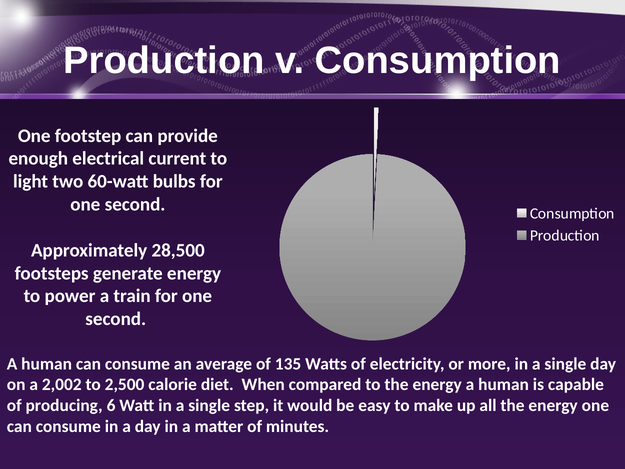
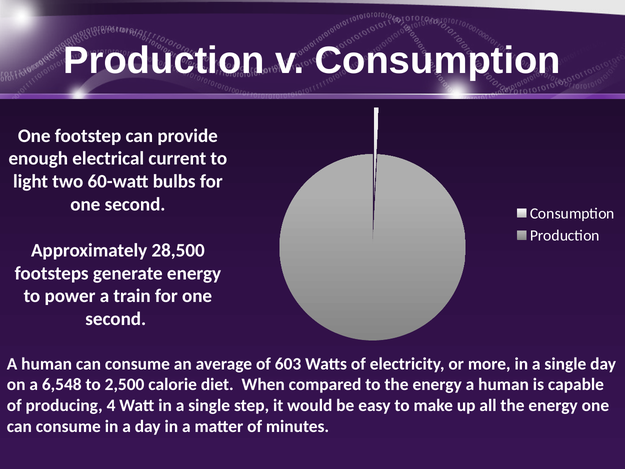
135: 135 -> 603 (288, 364)
2,002: 2,002 -> 6,548 (62, 384)
6: 6 -> 4 (111, 405)
